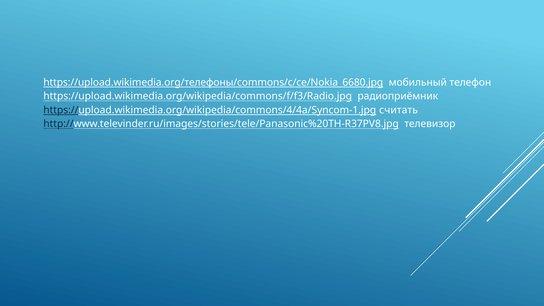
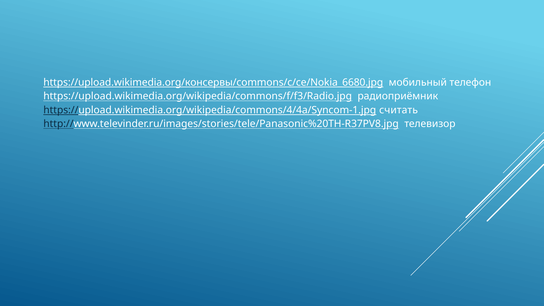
https://upload.wikimedia.org/телефоны/commons/c/ce/Nokia_6680.jpg: https://upload.wikimedia.org/телефоны/commons/c/ce/Nokia_6680.jpg -> https://upload.wikimedia.org/консервы/commons/c/ce/Nokia_6680.jpg (213, 82)
